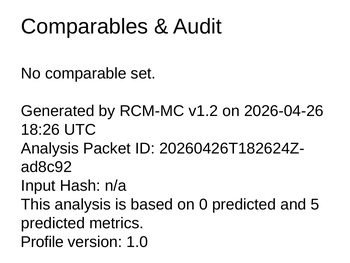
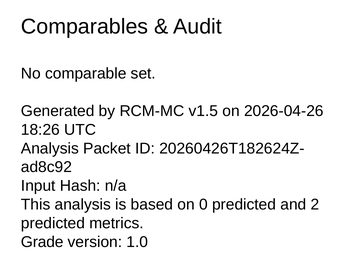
v1.2: v1.2 -> v1.5 (203, 111)
5: 5 -> 2 (315, 204)
Profile: Profile -> Grade (42, 241)
